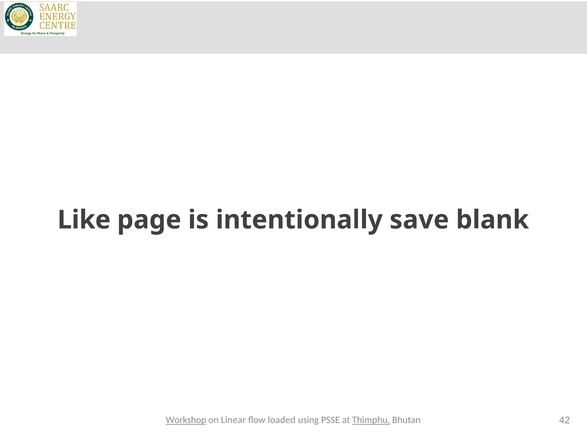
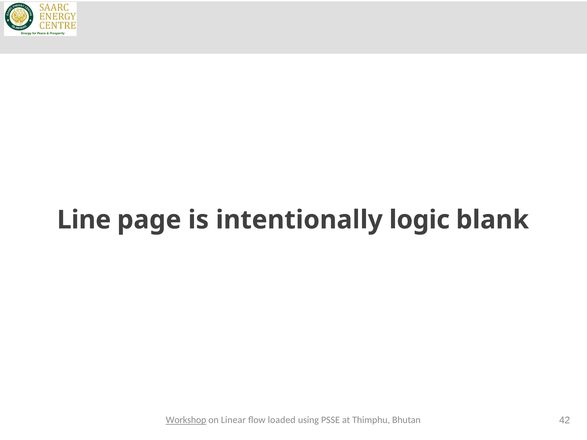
Like: Like -> Line (84, 220)
save: save -> logic (419, 220)
Thimphu underline: present -> none (371, 420)
